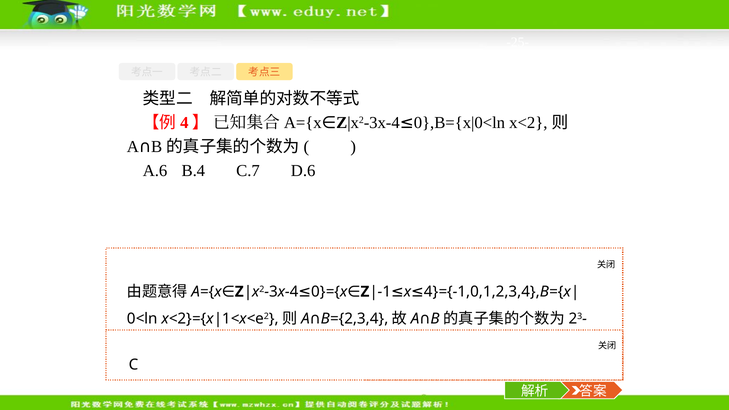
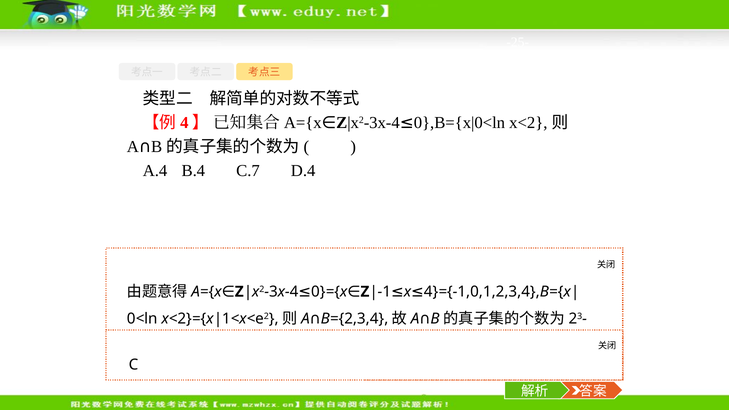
A.6: A.6 -> A.4 (155, 171)
D.6: D.6 -> D.4 (303, 171)
